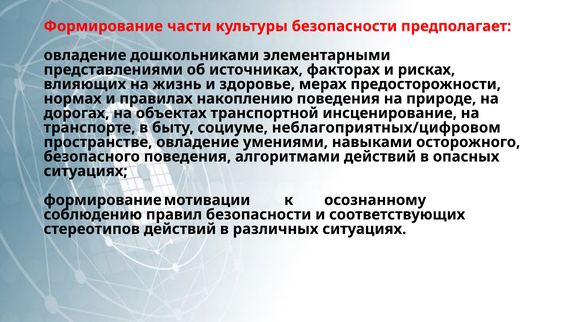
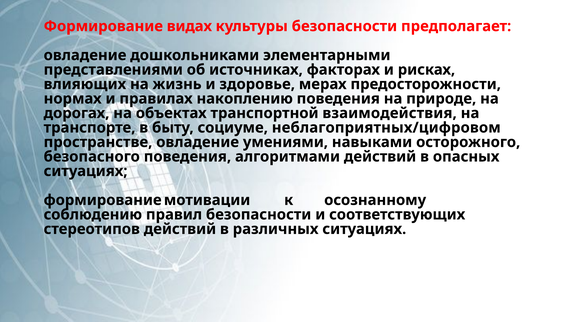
части: части -> видах (189, 26)
инсценирование: инсценирование -> взаимодействия (390, 113)
